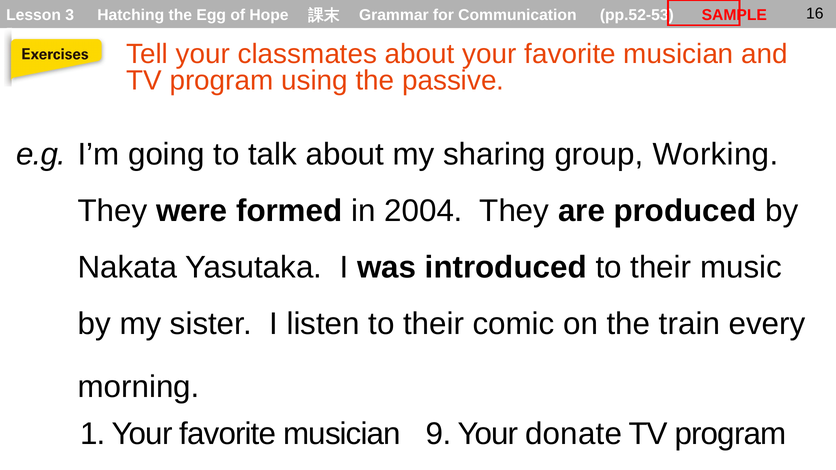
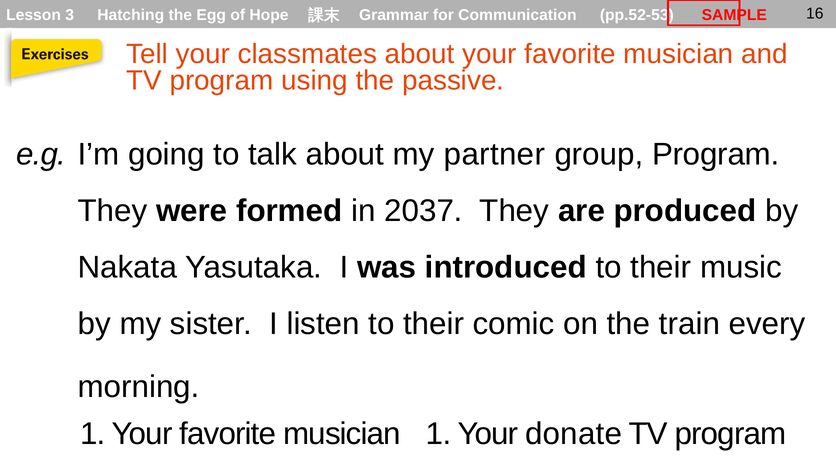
sharing: sharing -> partner (494, 155)
group Working: Working -> Program (716, 155)
2004: 2004 -> 2037 (423, 211)
musician 9: 9 -> 1 (439, 434)
